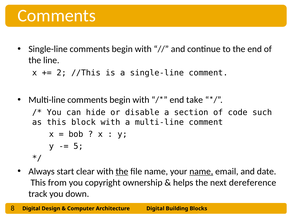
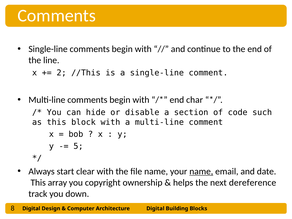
take: take -> char (195, 100)
the underline: present -> none (122, 171)
from: from -> array (57, 183)
